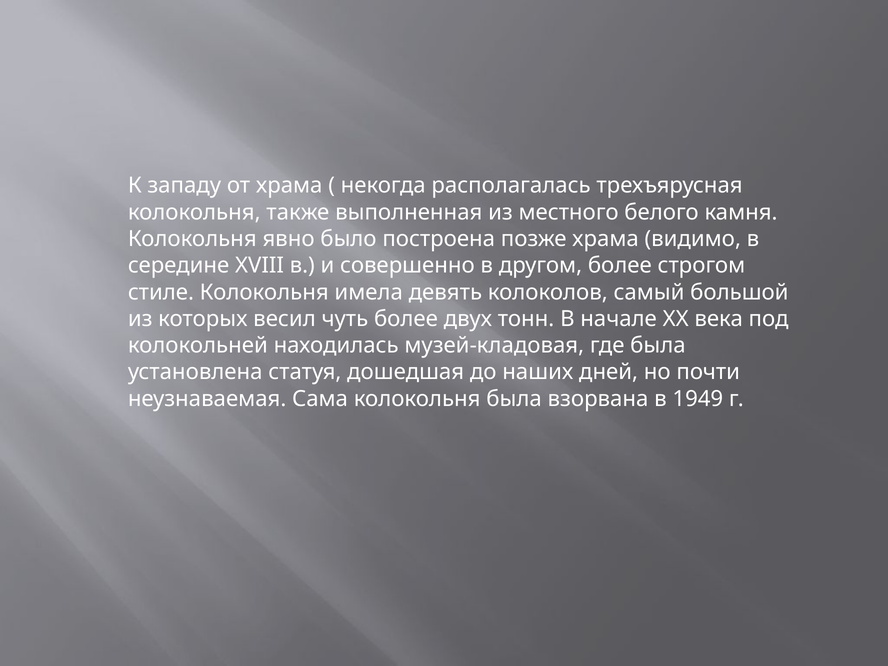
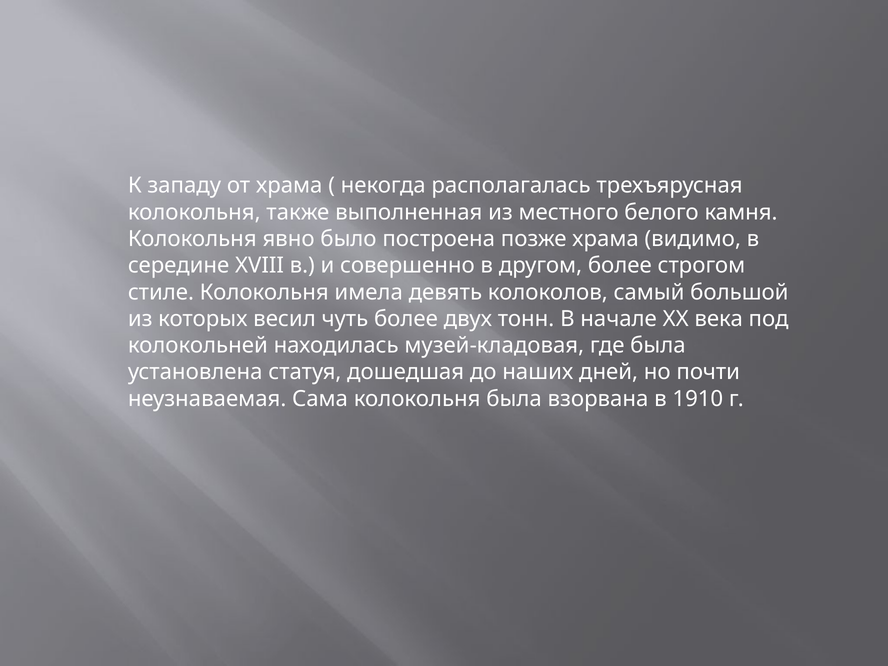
1949: 1949 -> 1910 (698, 399)
